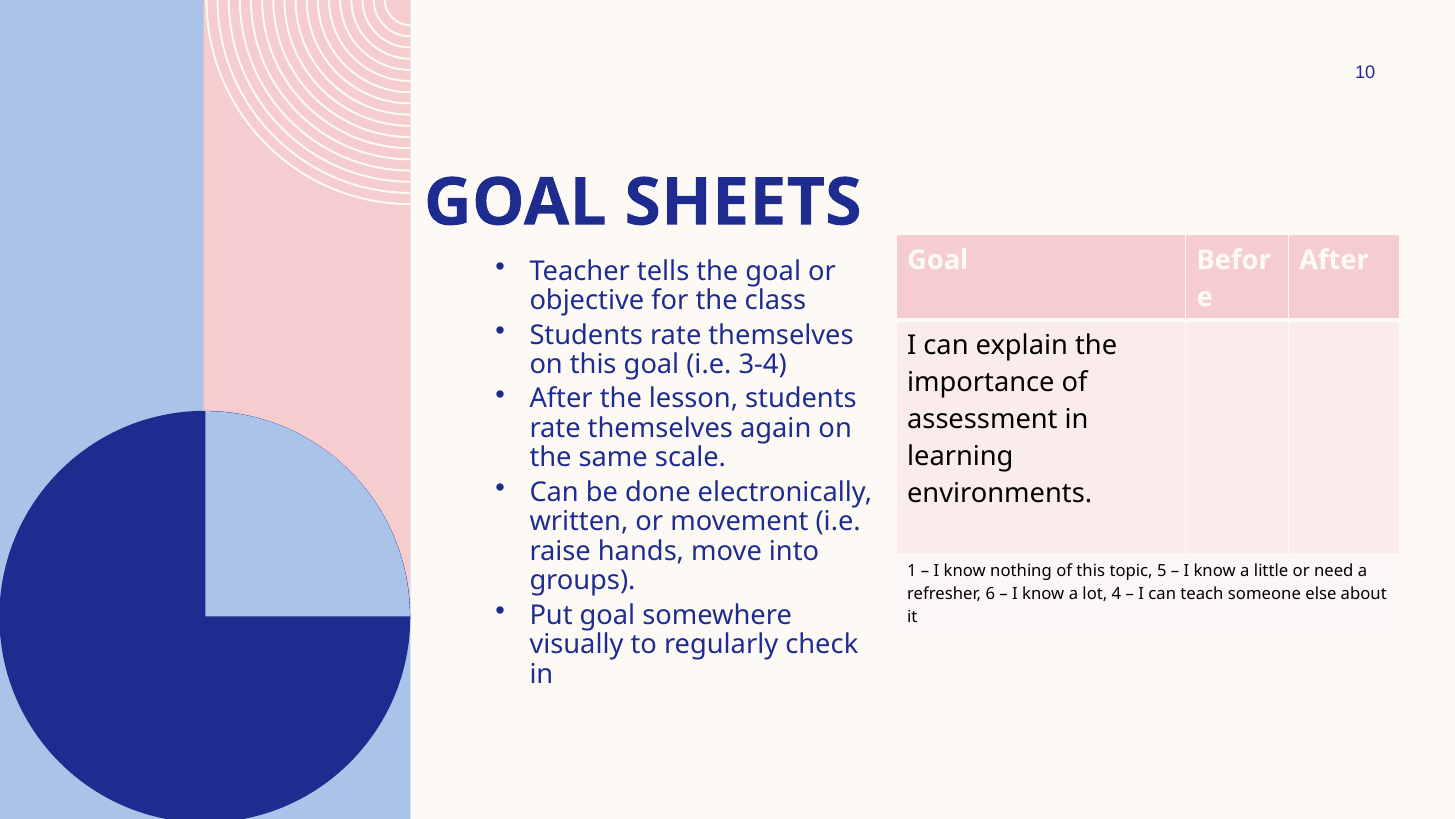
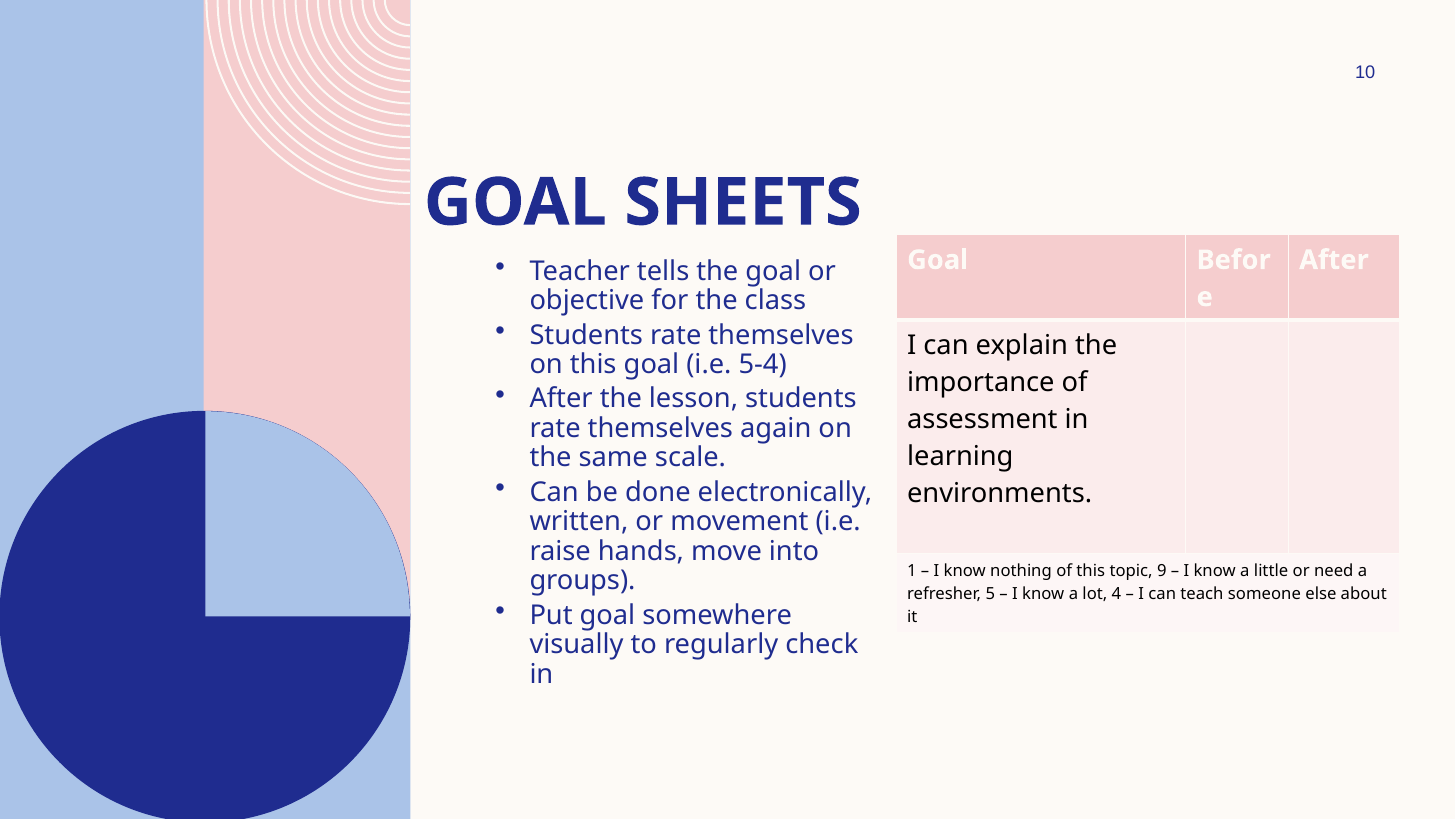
3-4: 3-4 -> 5-4 (763, 364)
5: 5 -> 9 (1162, 571)
6: 6 -> 5 (990, 594)
